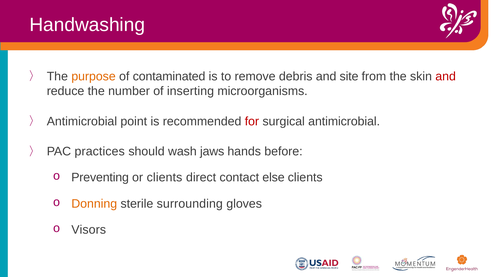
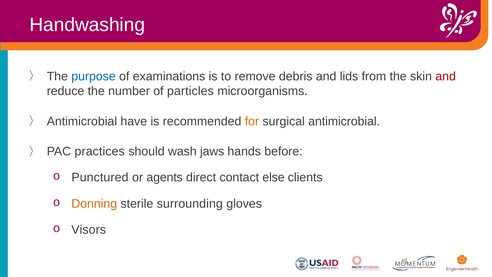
purpose colour: orange -> blue (94, 76)
contaminated: contaminated -> examinations (169, 76)
site: site -> lids (349, 76)
inserting: inserting -> particles (190, 91)
point: point -> have (134, 121)
for colour: red -> orange (252, 121)
Preventing: Preventing -> Punctured (100, 177)
or clients: clients -> agents (165, 177)
